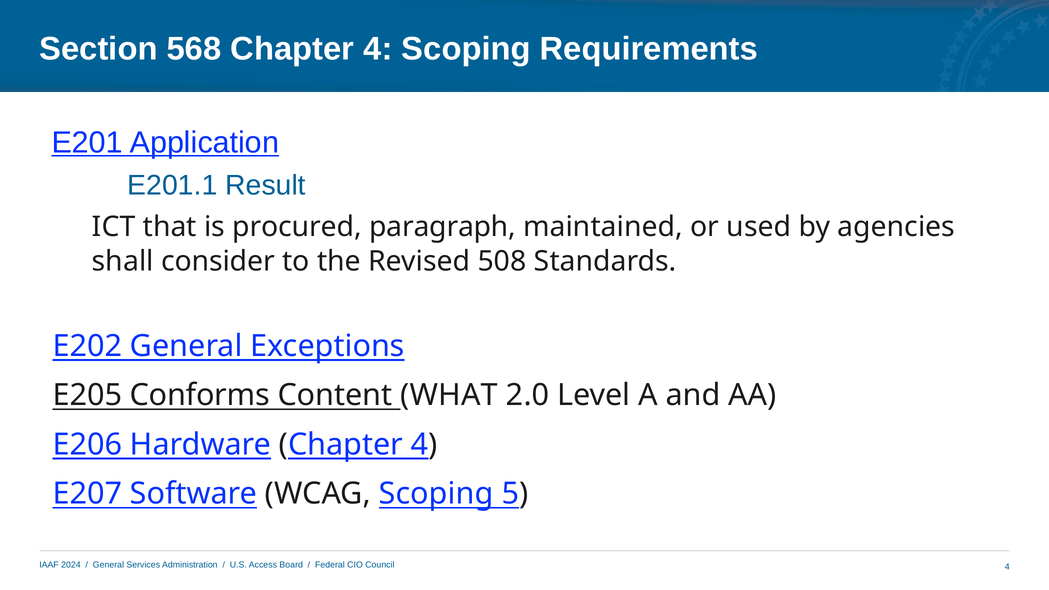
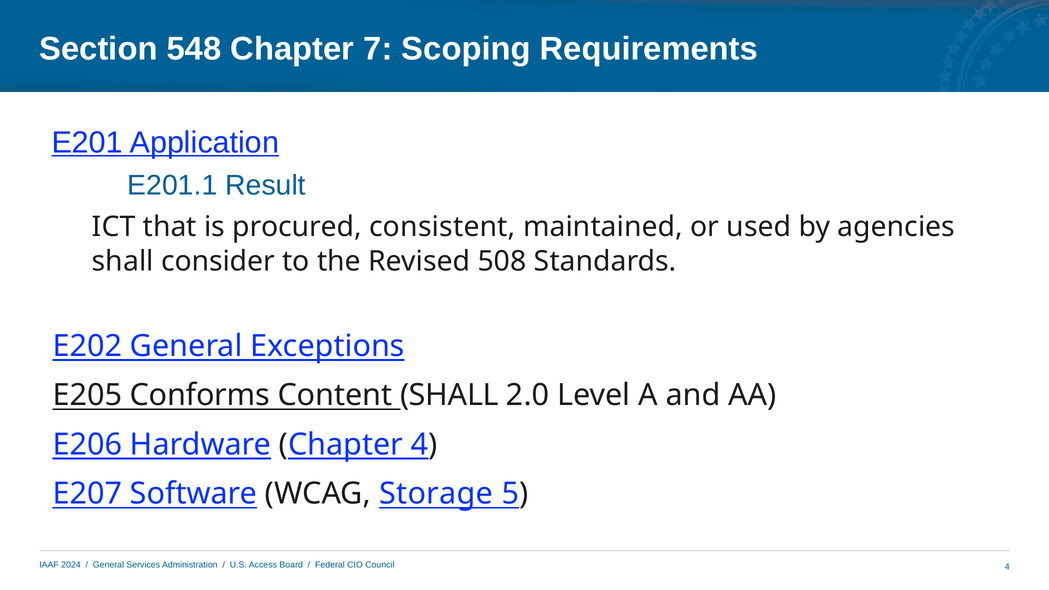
568: 568 -> 548 (194, 49)
4: 4 -> 7 (378, 49)
paragraph: paragraph -> consistent (442, 227)
Content WHAT: WHAT -> SHALL (449, 395)
WCAG Scoping: Scoping -> Storage (436, 494)
